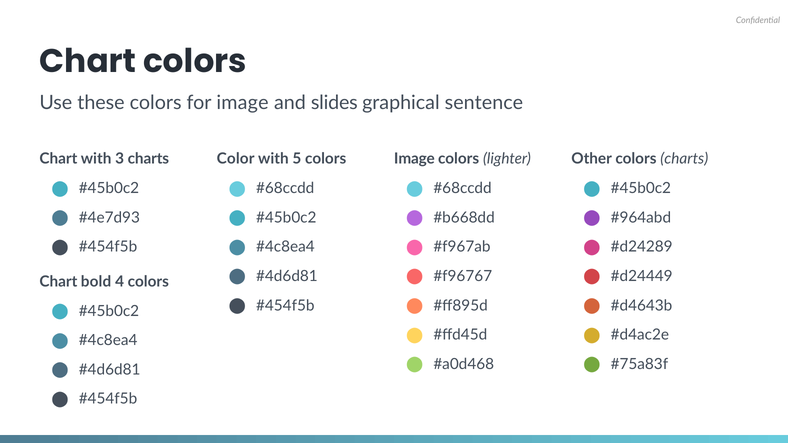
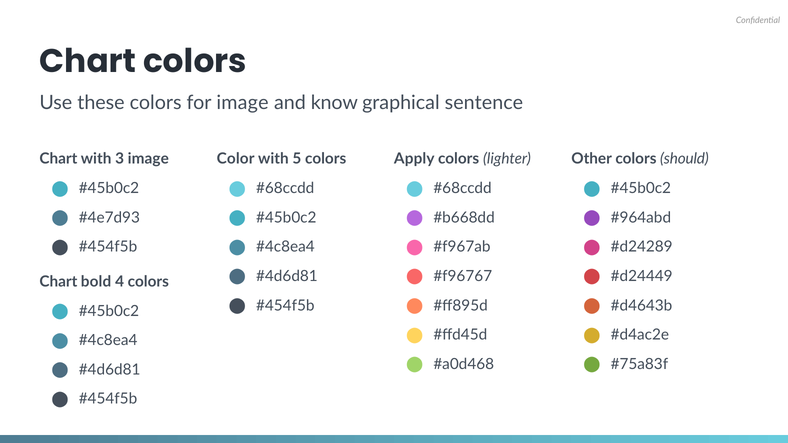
slides: slides -> know (334, 103)
3 charts: charts -> image (148, 159)
Image: Image -> Apply (414, 159)
colors charts: charts -> should (684, 159)
